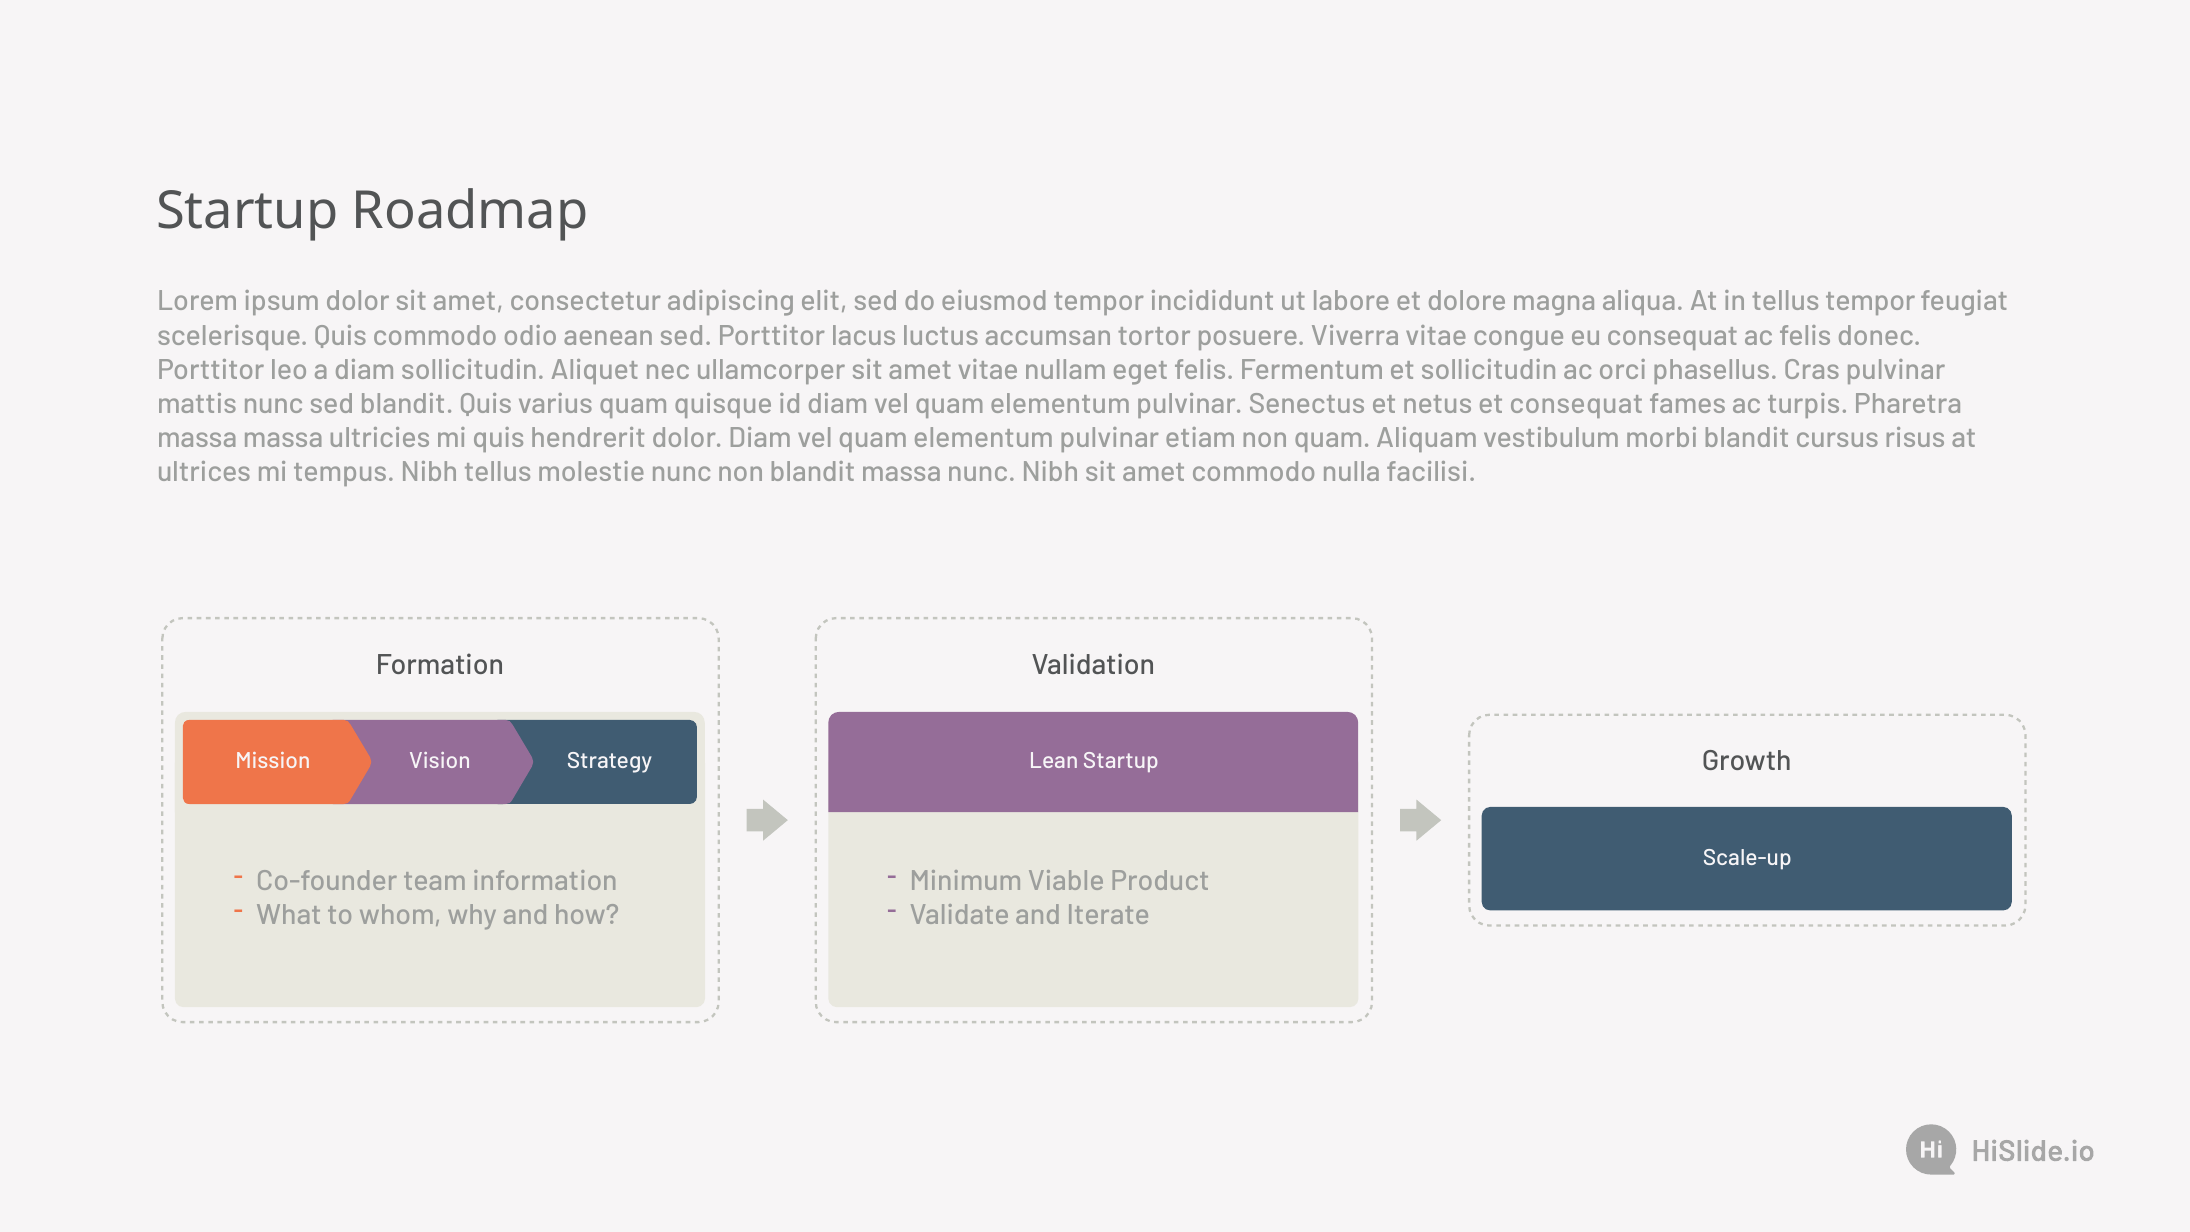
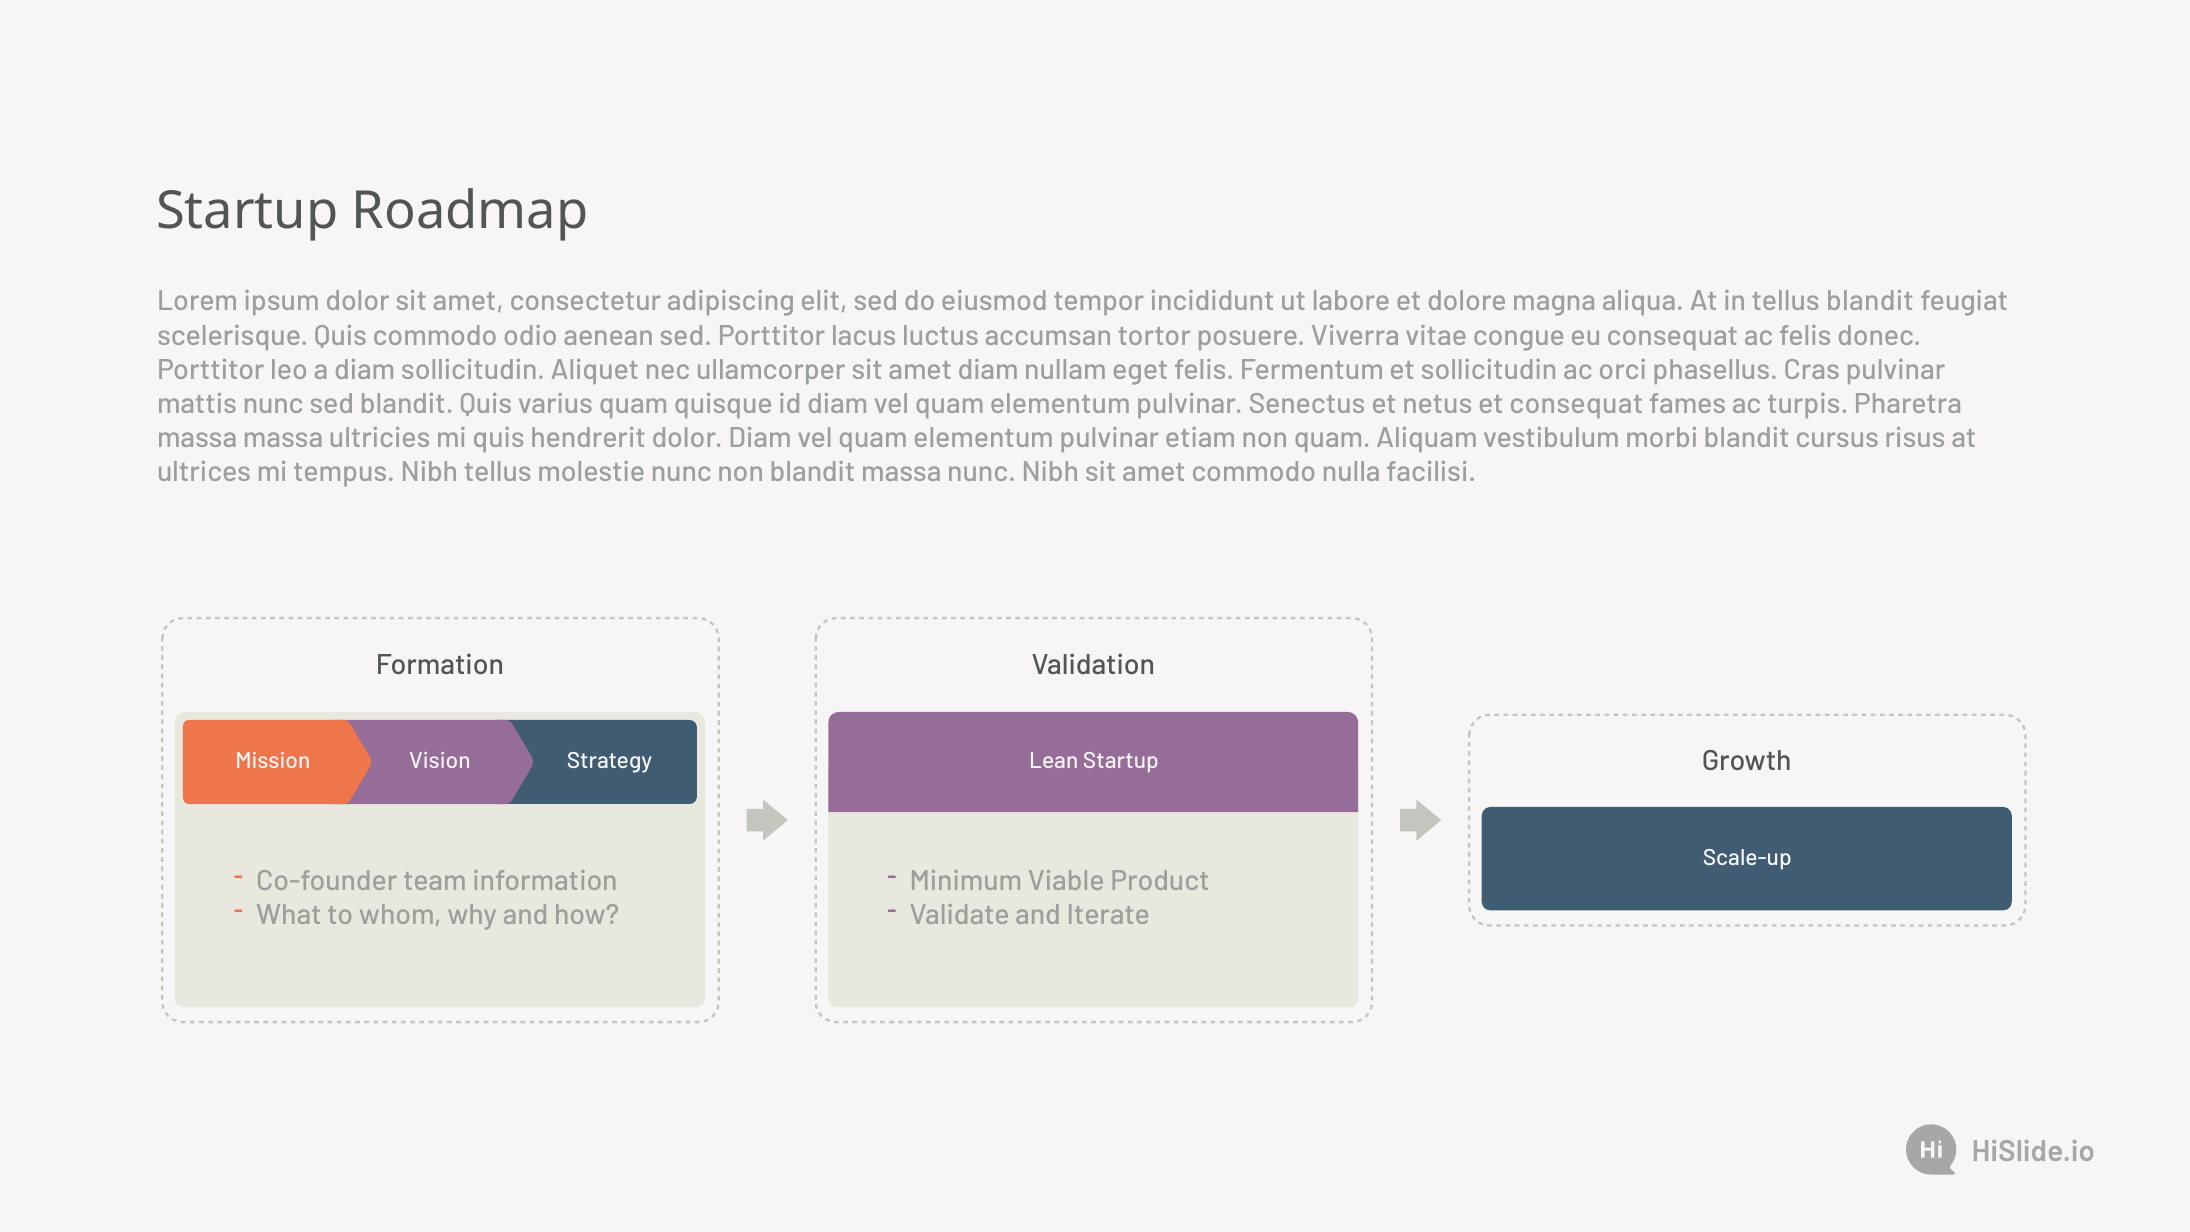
tellus tempor: tempor -> blandit (1870, 301)
amet vitae: vitae -> diam (988, 370)
